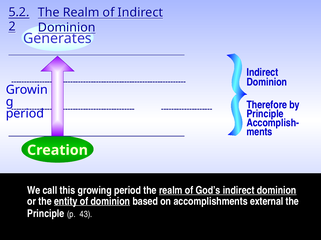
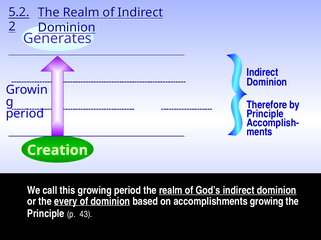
entity: entity -> every (66, 202)
accomplishments external: external -> growing (267, 202)
